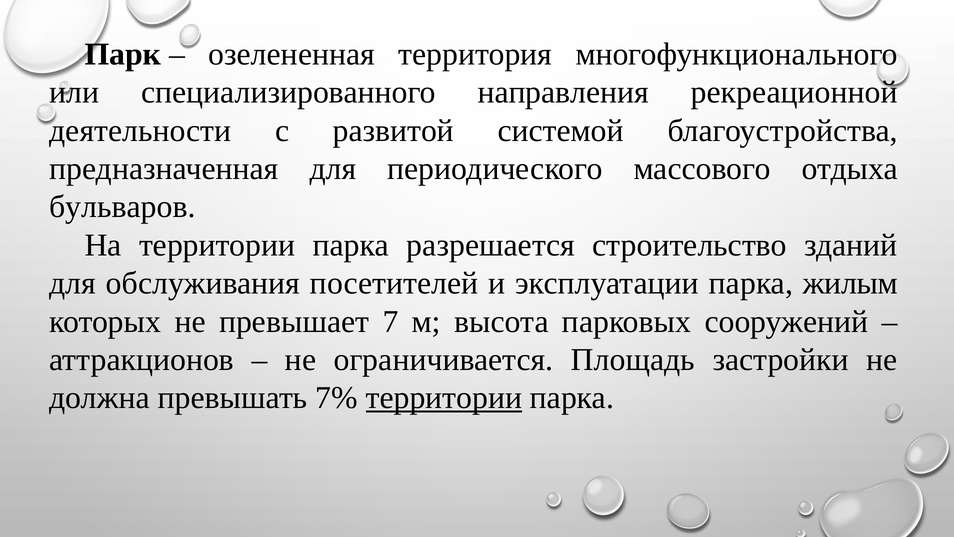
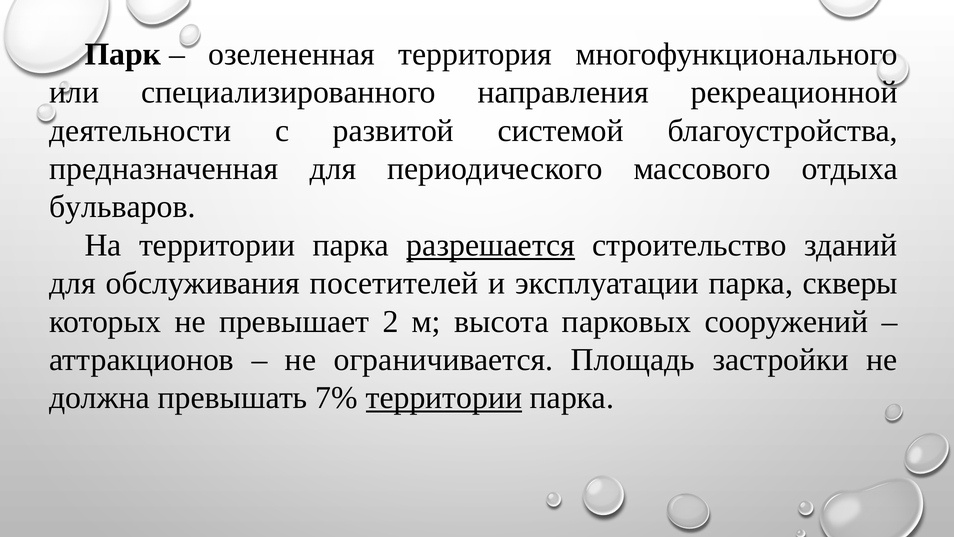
разрешается underline: none -> present (491, 245)
жилым: жилым -> скверы (850, 283)
7: 7 -> 2 (390, 321)
